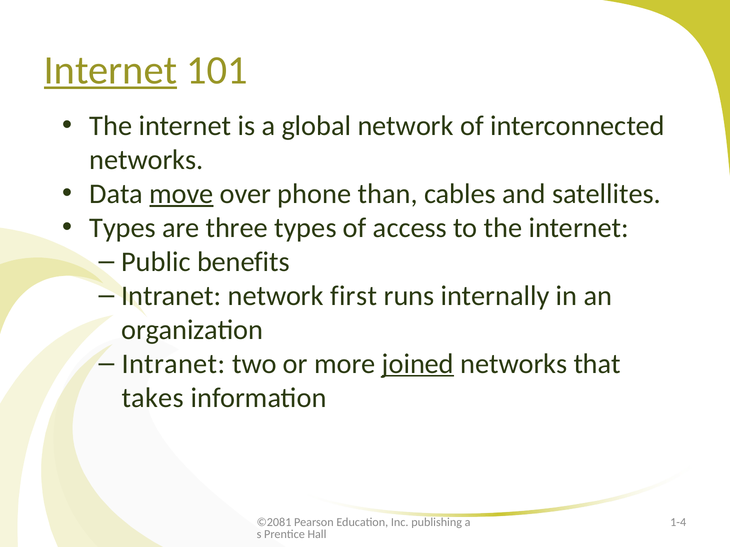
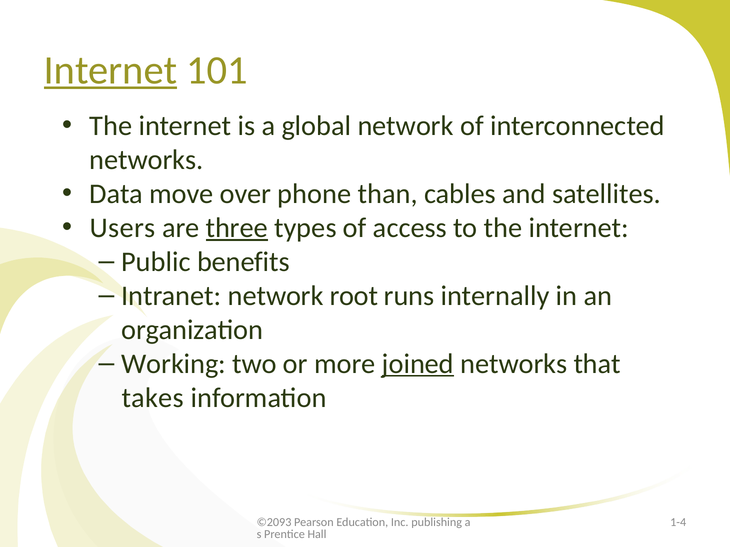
move underline: present -> none (181, 194)
Types: Types -> Users (123, 228)
three underline: none -> present (237, 228)
first: first -> root (354, 296)
Intranet: Intranet -> Working (174, 364)
©2081: ©2081 -> ©2093 (274, 523)
